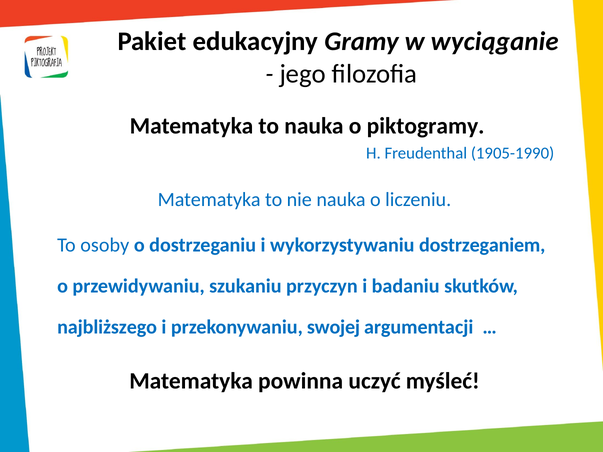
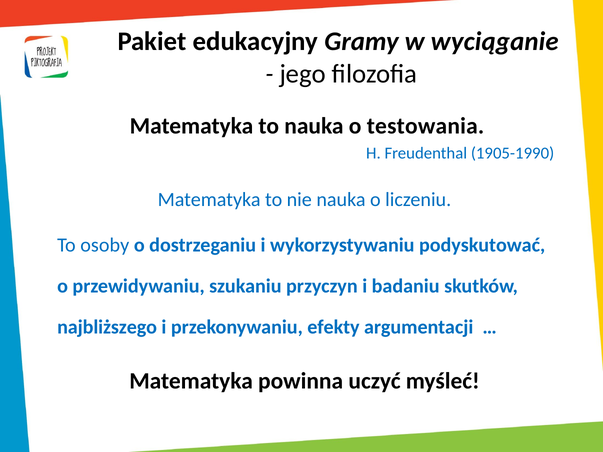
piktogramy: piktogramy -> testowania (426, 126)
dostrzeganiem: dostrzeganiem -> podyskutować (482, 245)
swojej: swojej -> efekty (333, 327)
